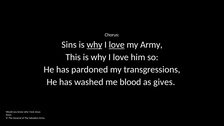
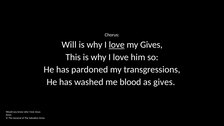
Sins: Sins -> Will (69, 45)
why underline: present -> none (94, 45)
my Army: Army -> Gives (151, 45)
